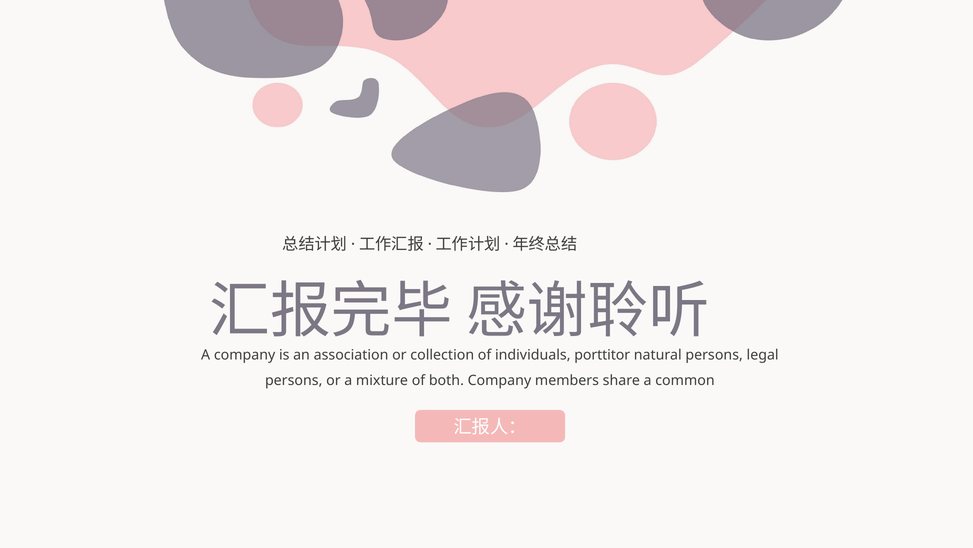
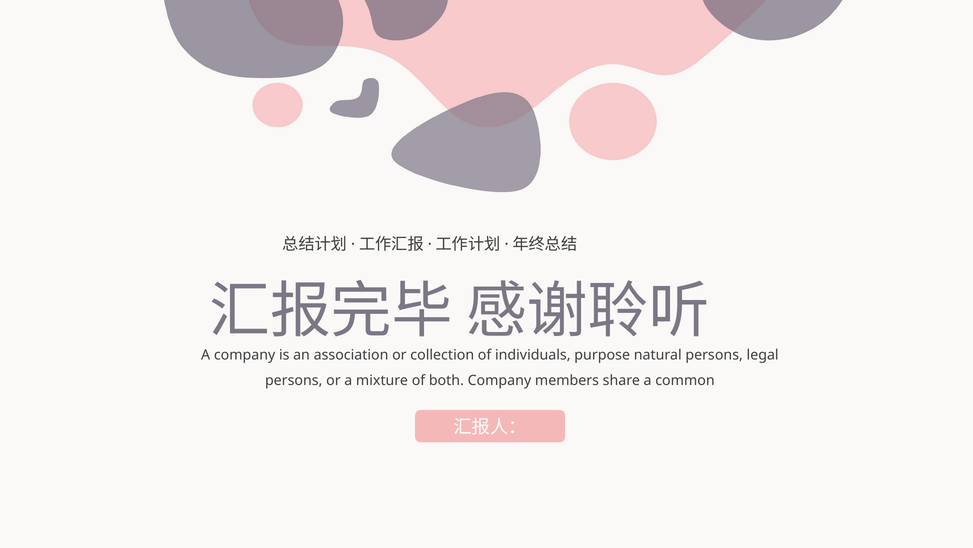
porttitor: porttitor -> purpose (602, 355)
